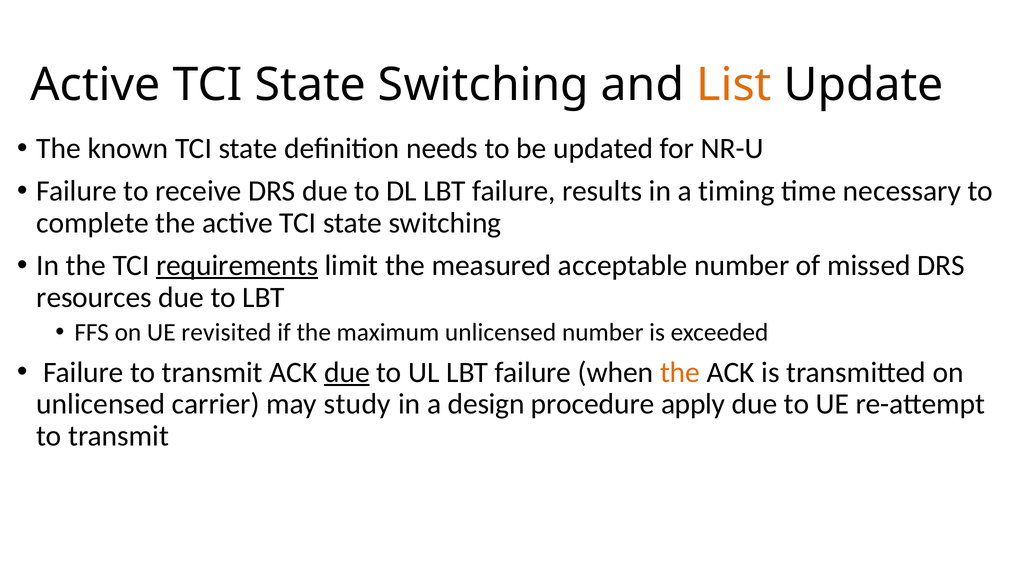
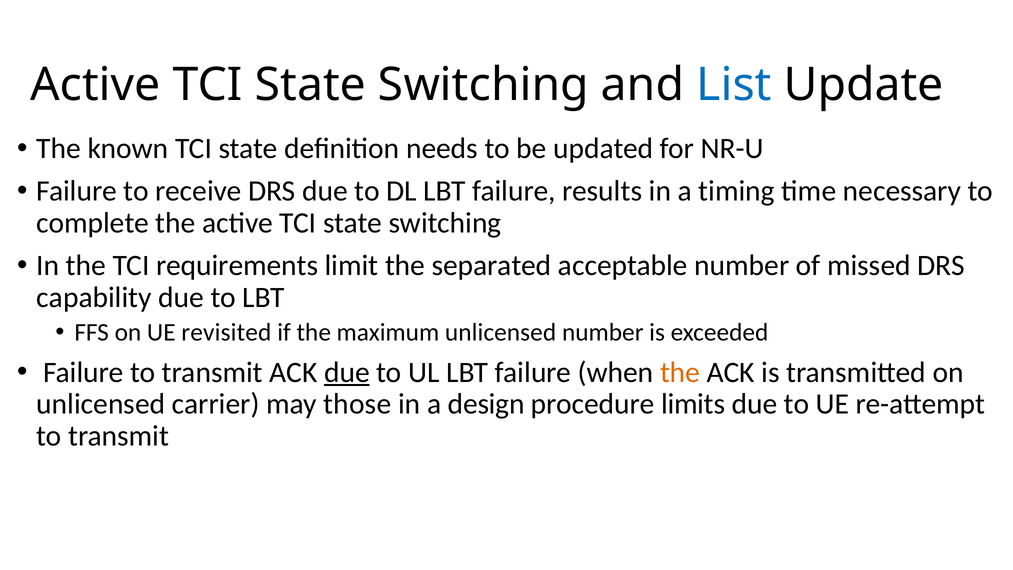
List colour: orange -> blue (734, 85)
requirements underline: present -> none (237, 265)
measured: measured -> separated (492, 265)
resources: resources -> capability (94, 297)
study: study -> those (357, 404)
apply: apply -> limits (693, 404)
